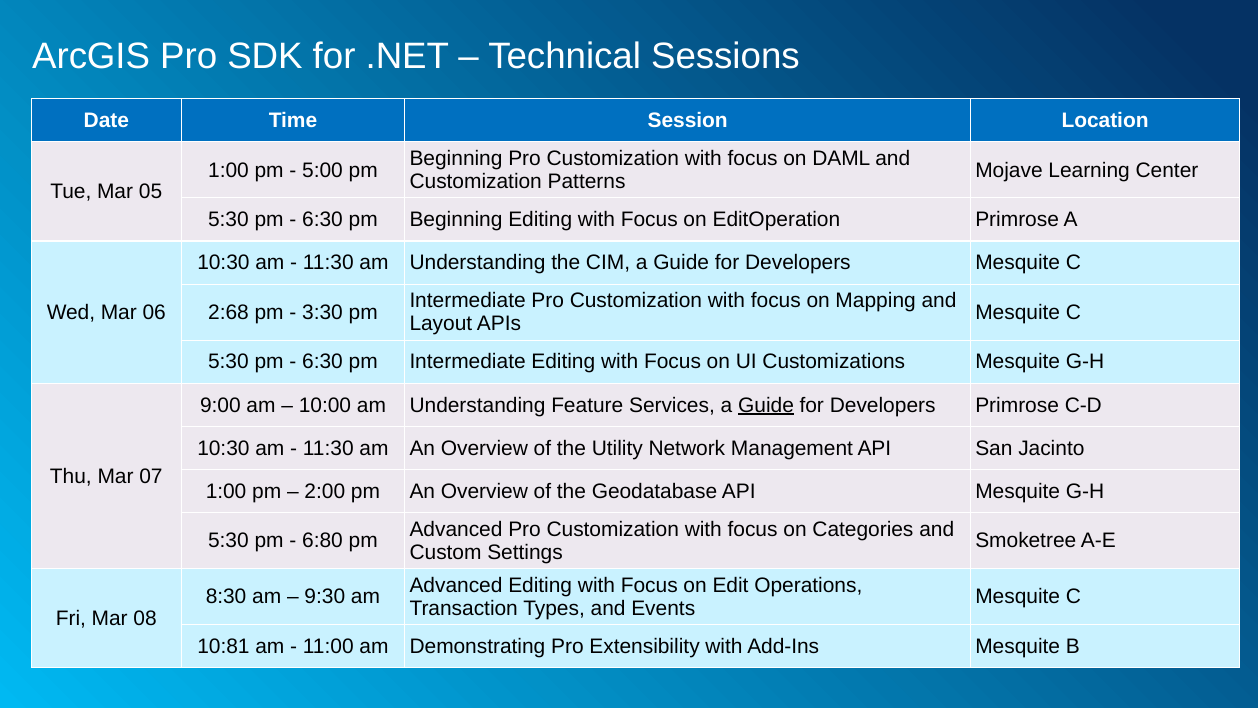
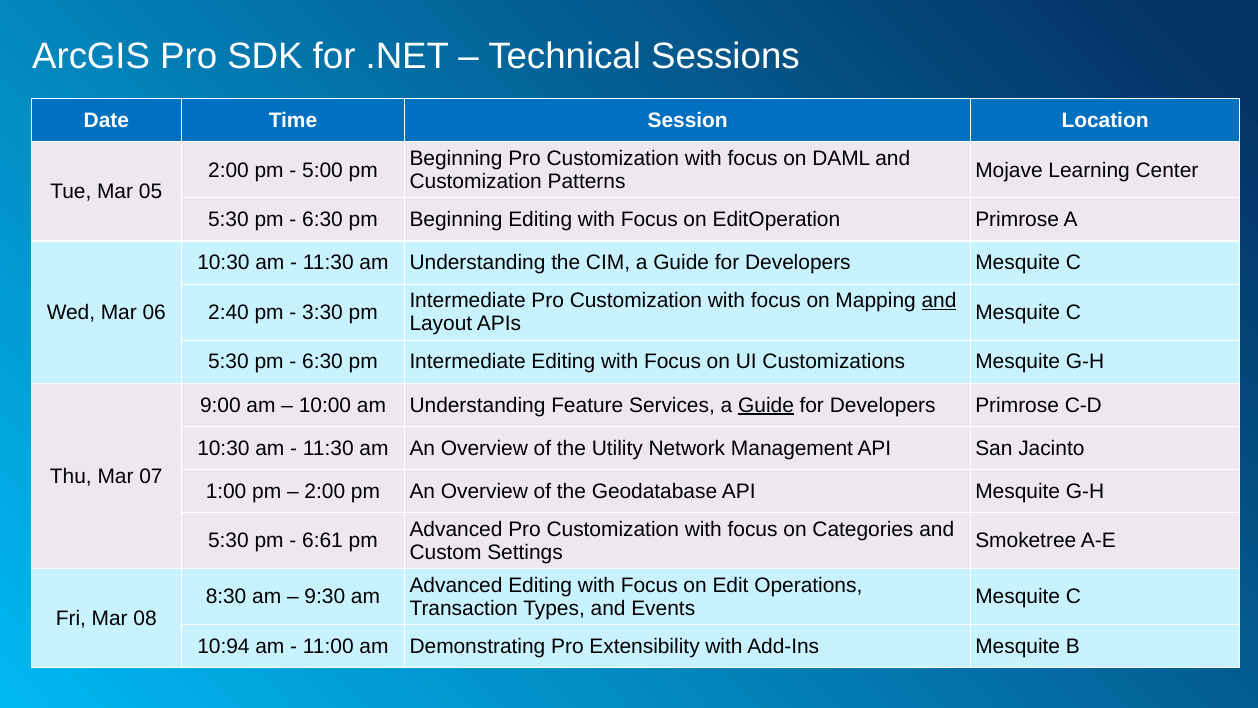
1:00: 1:00 -> 2:00 (229, 170)
and underline: none -> present (939, 301)
2:68: 2:68 -> 2:40 (229, 312)
6:80: 6:80 -> 6:61 (323, 541)
10:81: 10:81 -> 10:94 (223, 646)
